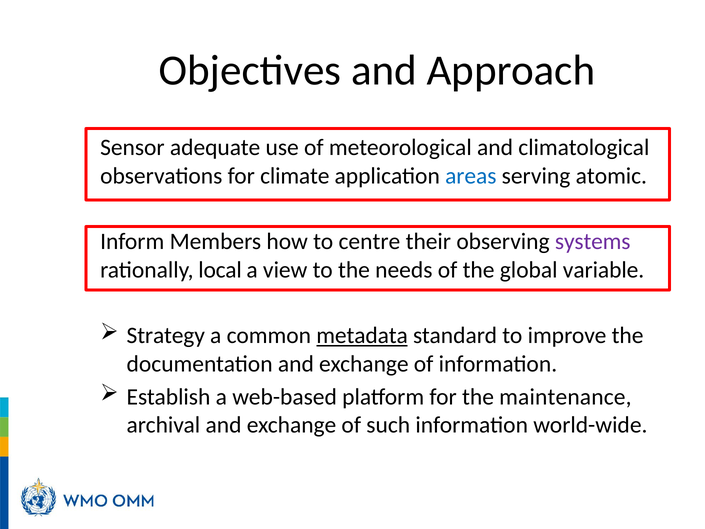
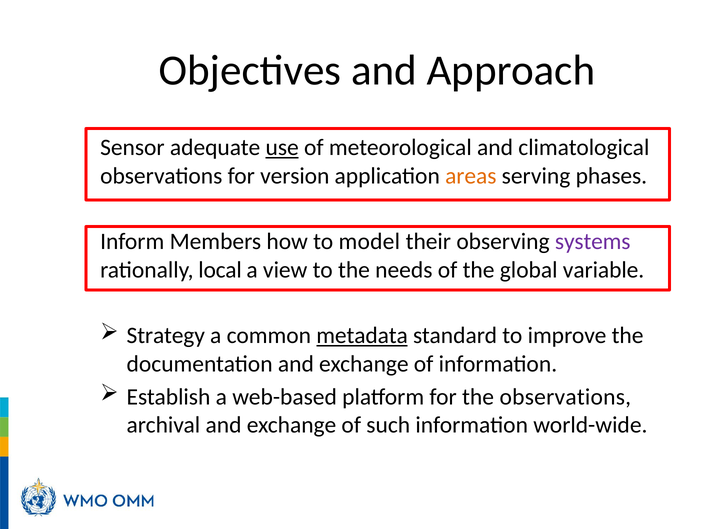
use underline: none -> present (282, 148)
climate: climate -> version (295, 176)
areas colour: blue -> orange (471, 176)
atomic: atomic -> phases (611, 176)
centre: centre -> model (369, 242)
the maintenance: maintenance -> observations (565, 397)
